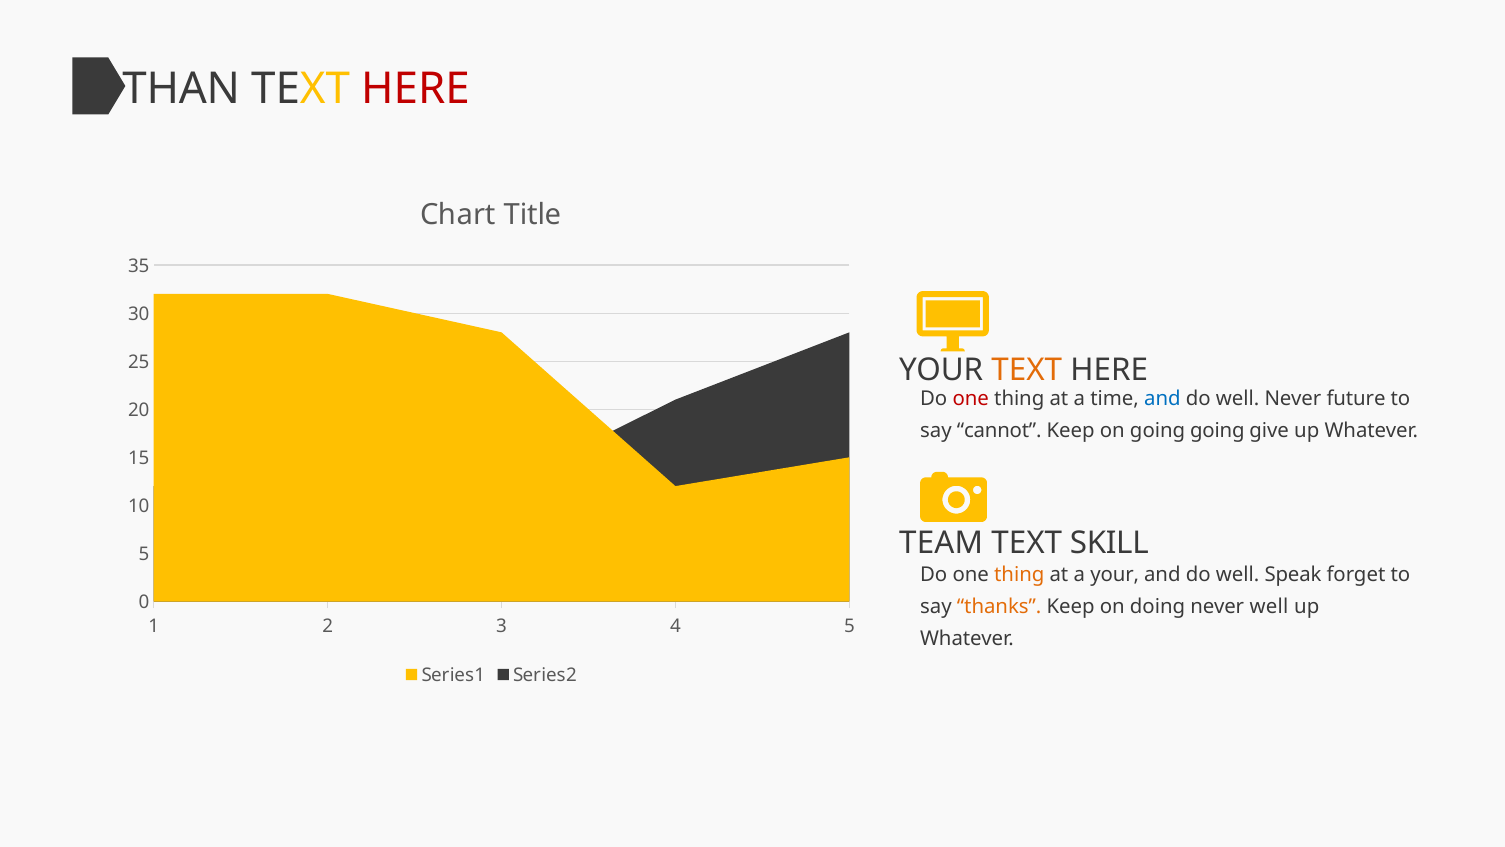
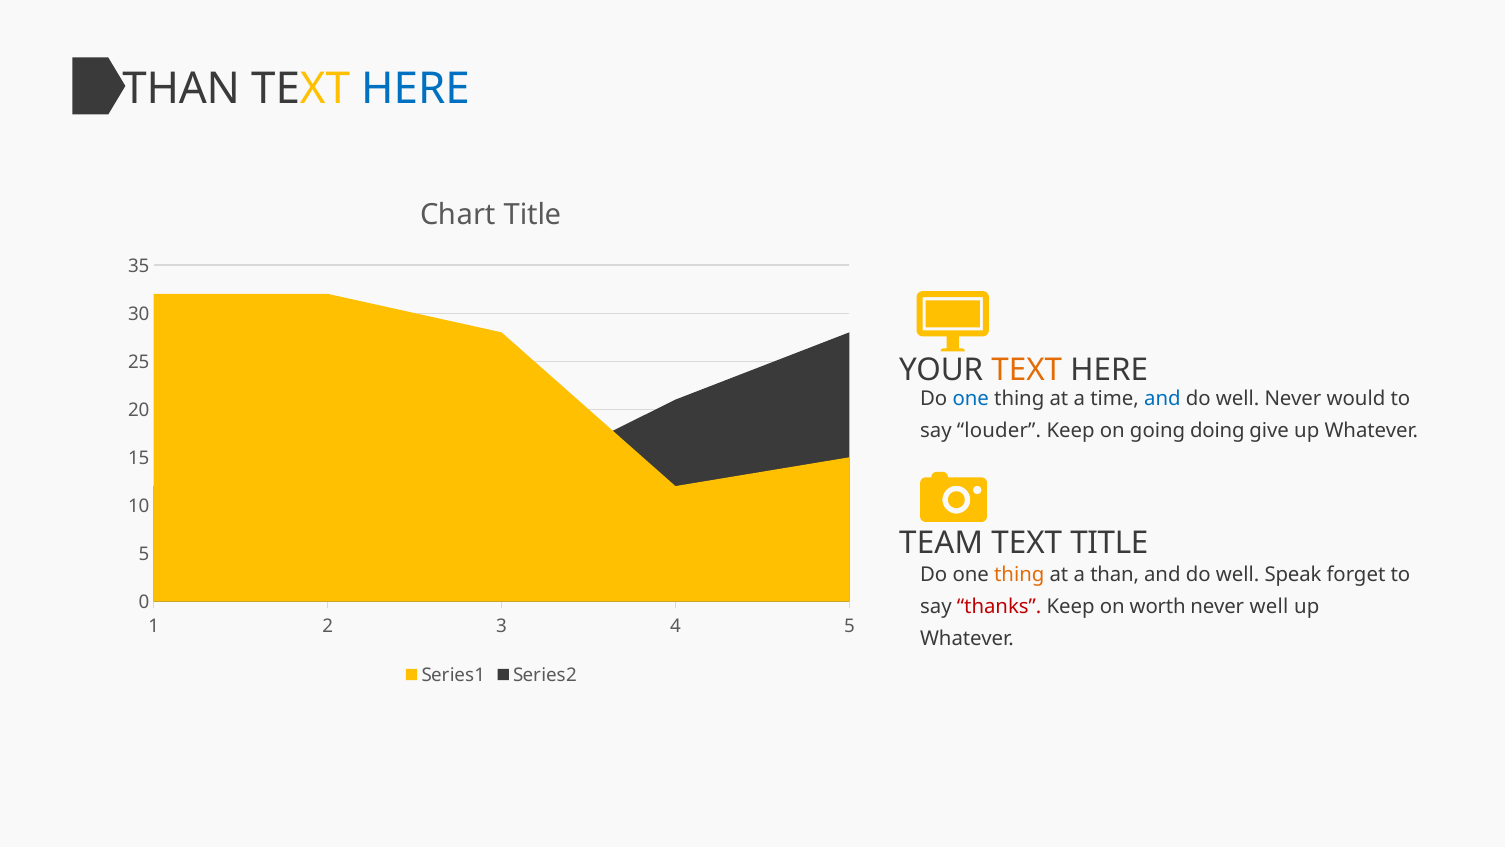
HERE colour: red -> blue (416, 89)
one colour: red -> blue (971, 399)
future: future -> would (1356, 399)
cannot: cannot -> louder (999, 430)
going going: going -> doing (1217, 430)
TEXT SKILL: SKILL -> TITLE (1109, 543)
a your: your -> than (1115, 574)
thanks colour: orange -> red (999, 606)
doing: doing -> worth (1158, 606)
